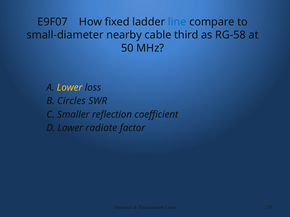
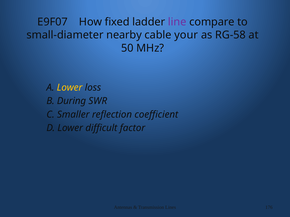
line colour: blue -> purple (177, 22)
third: third -> your (186, 35)
Circles: Circles -> During (71, 101)
radiate: radiate -> difficult (101, 128)
